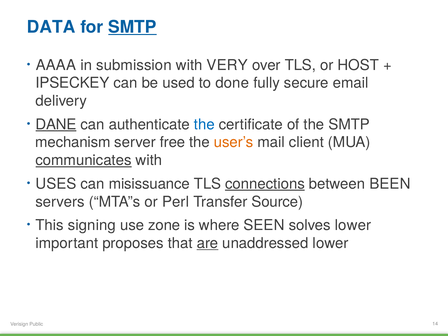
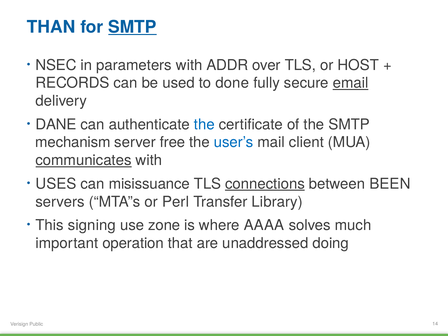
DATA: DATA -> THAN (51, 27)
AAAA: AAAA -> NSEC (56, 65)
submission: submission -> parameters (134, 65)
VERY: VERY -> ADDR (227, 65)
IPSECKEY: IPSECKEY -> RECORDS (72, 83)
email underline: none -> present (351, 83)
DANE underline: present -> none (56, 124)
user’s colour: orange -> blue (234, 142)
Source: Source -> Library (277, 202)
SEEN: SEEN -> AAAA (264, 225)
solves lower: lower -> much (353, 225)
proposes: proposes -> operation (133, 243)
are underline: present -> none (208, 243)
unaddressed lower: lower -> doing (331, 243)
